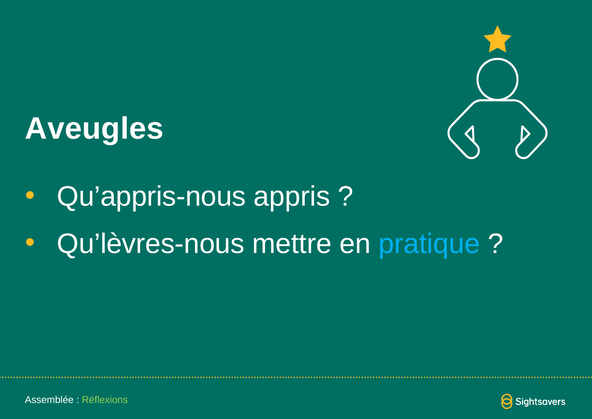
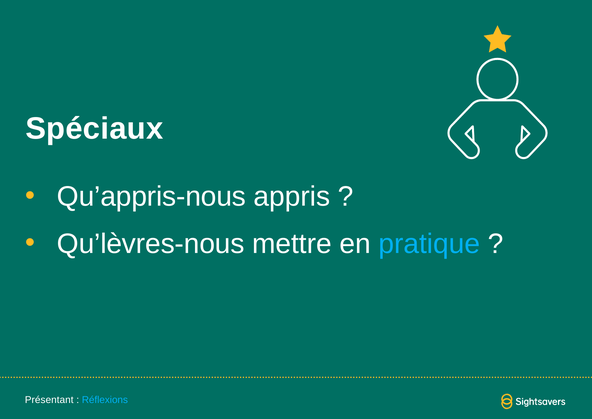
Aveugles: Aveugles -> Spéciaux (94, 128)
Assemblée: Assemblée -> Présentant (49, 399)
Réflexions colour: light green -> light blue (105, 399)
